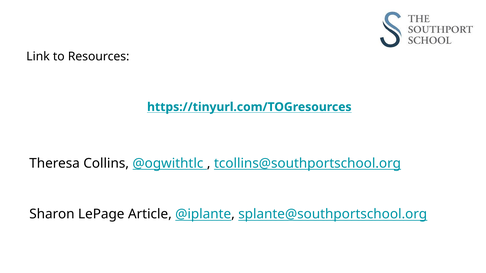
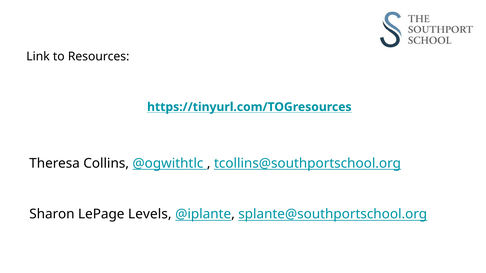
Article: Article -> Levels (150, 214)
